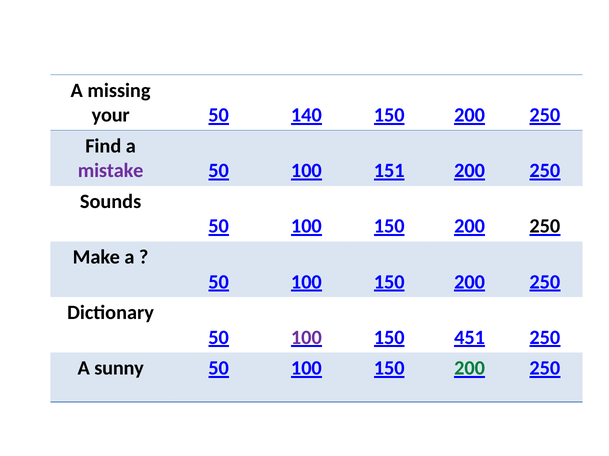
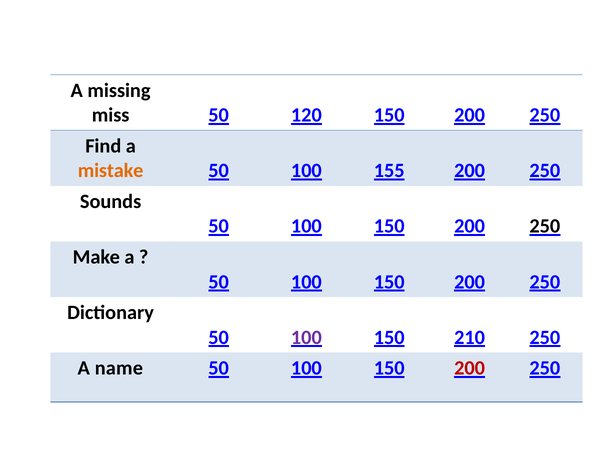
your: your -> miss (111, 115)
140: 140 -> 120 (306, 115)
mistake colour: purple -> orange (111, 171)
151: 151 -> 155 (389, 171)
451: 451 -> 210 (470, 338)
sunny: sunny -> name (119, 369)
200 colour: green -> red (470, 369)
